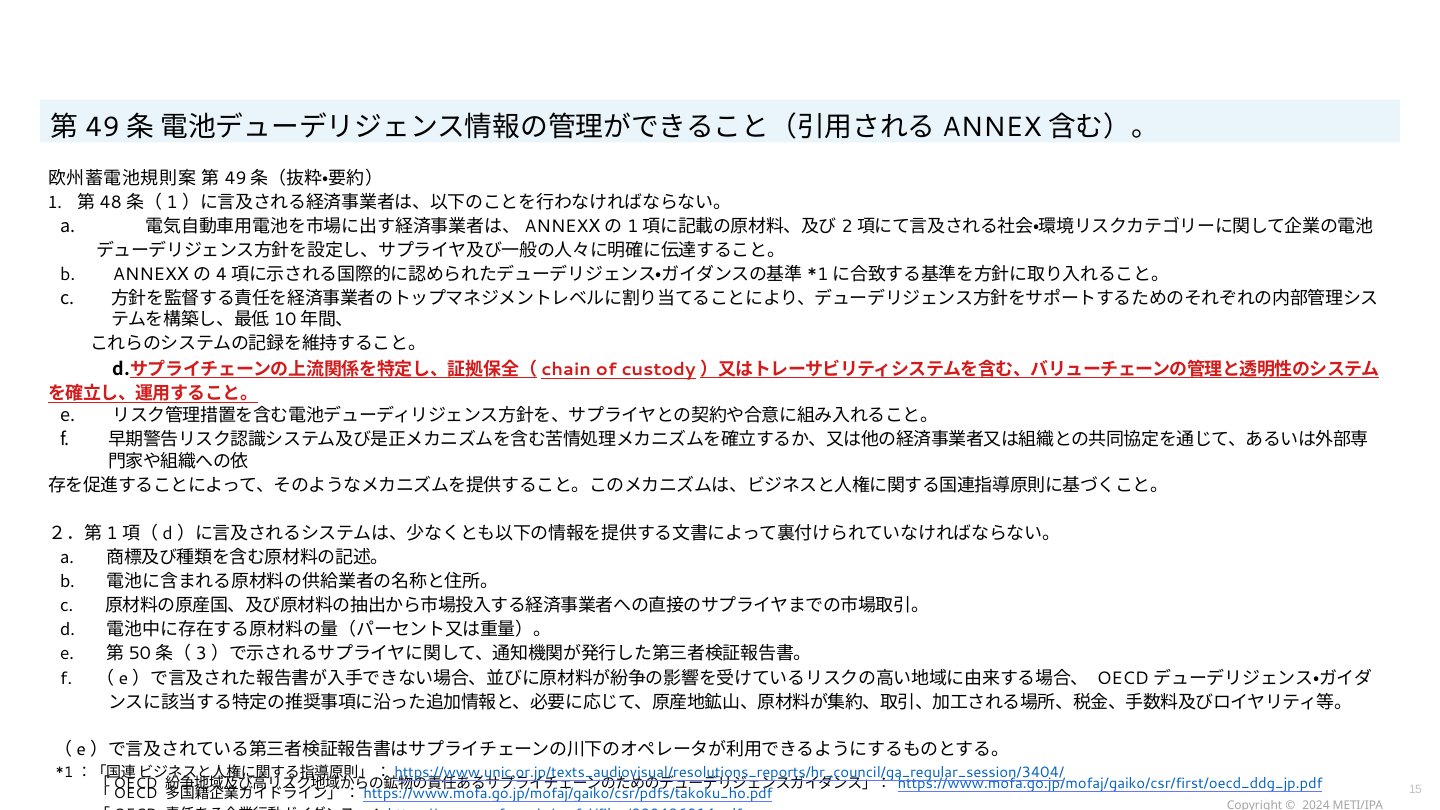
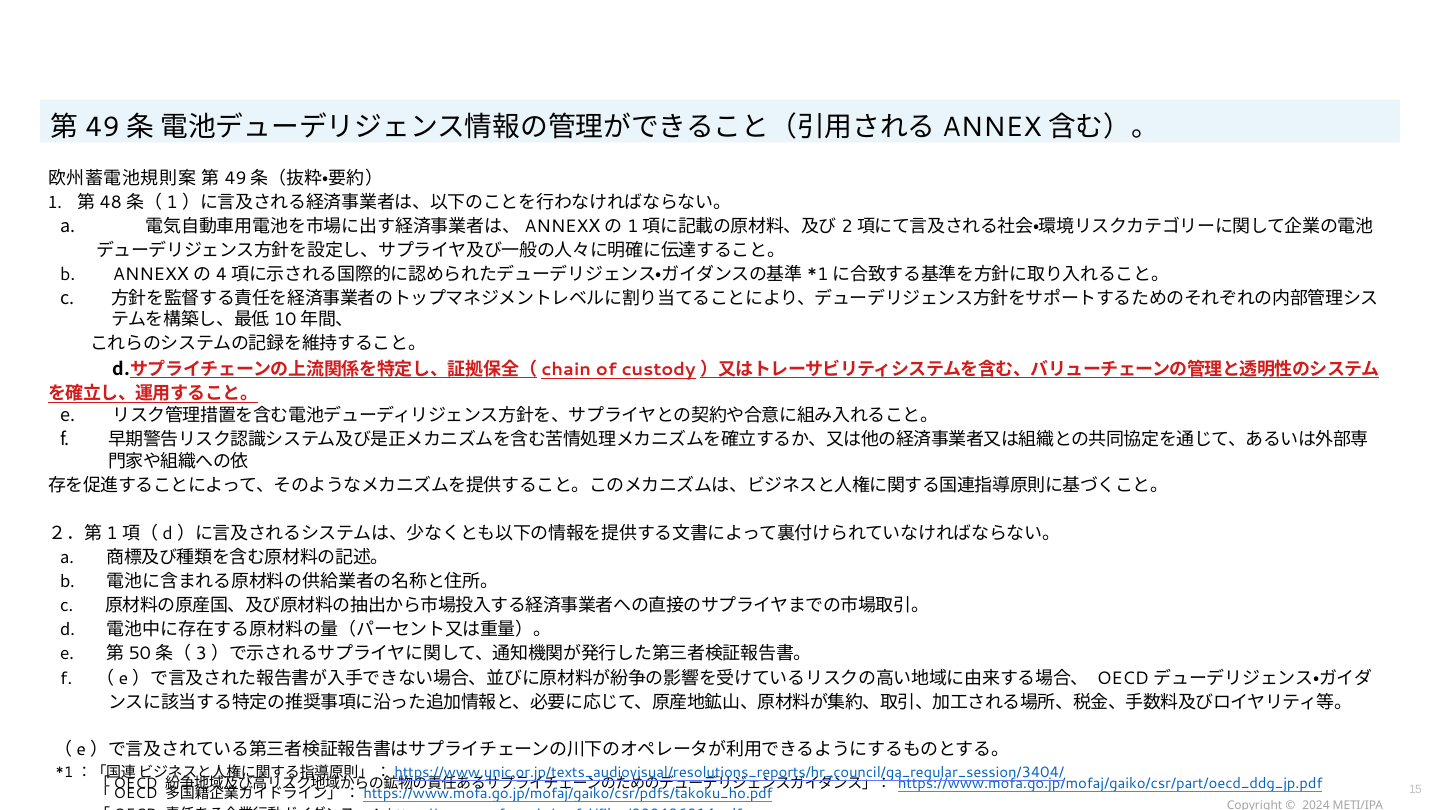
https://www.mofa.go.jp/mofaj/gaiko/csr/first/oecd_ddg_jp.pdf: https://www.mofa.go.jp/mofaj/gaiko/csr/first/oecd_ddg_jp.pdf -> https://www.mofa.go.jp/mofaj/gaiko/csr/part/oecd_ddg_jp.pdf (1110, 784)
